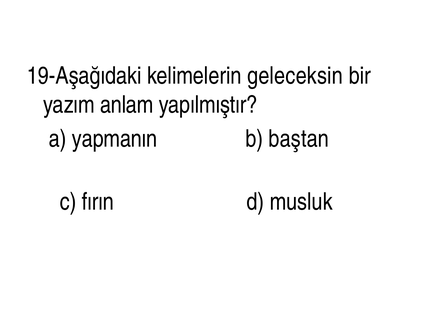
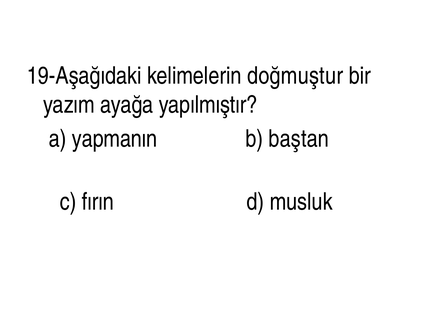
geleceksin: geleceksin -> doğmuştur (295, 76)
anlam: anlam -> ayağa (127, 105)
